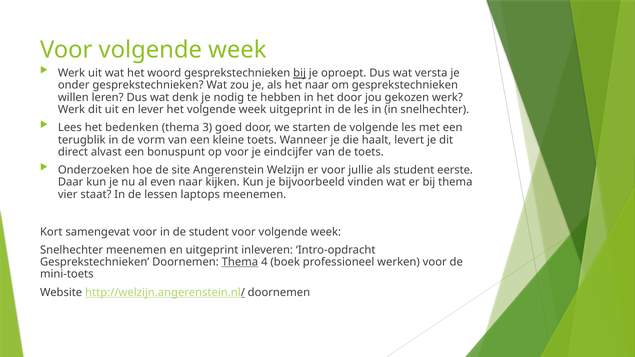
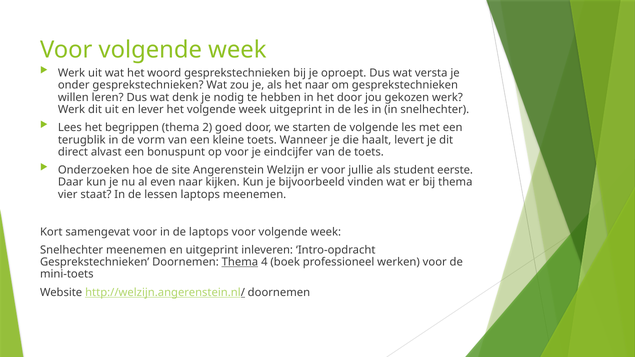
bij underline: present -> none (300, 73)
bedenken: bedenken -> begrippen (132, 128)
3: 3 -> 2 (207, 128)
de student: student -> laptops (209, 232)
